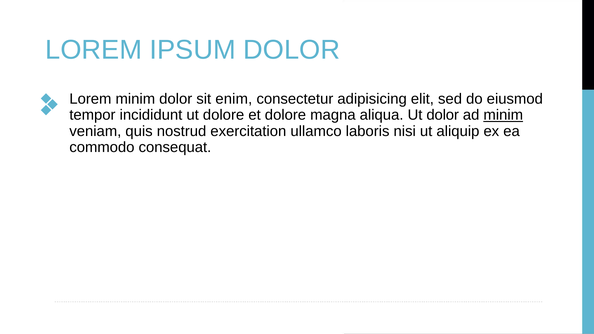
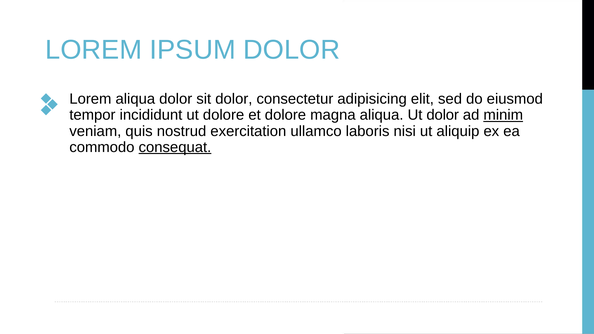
Lorem minim: minim -> aliqua (135, 99)
sit enim: enim -> dolor (234, 99)
consequat underline: none -> present (175, 147)
